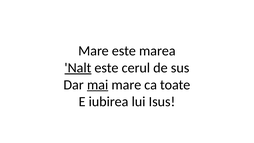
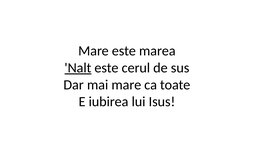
mai underline: present -> none (98, 85)
